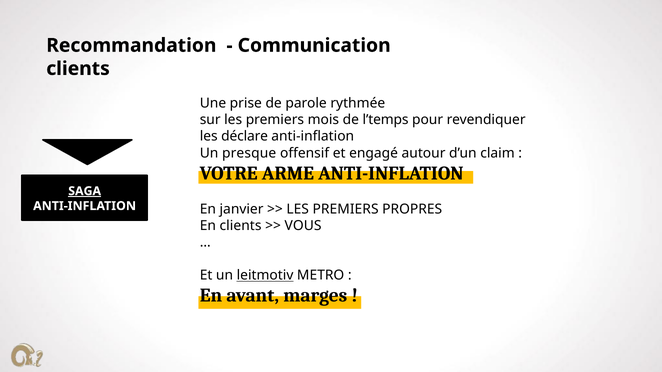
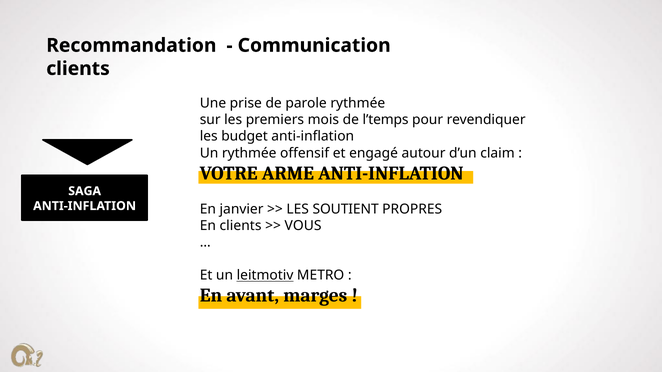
déclare: déclare -> budget (245, 137)
Un presque: presque -> rythmée (249, 153)
SAGA underline: present -> none (85, 191)
PREMIERS: PREMIERS -> SOUTIENT (346, 209)
